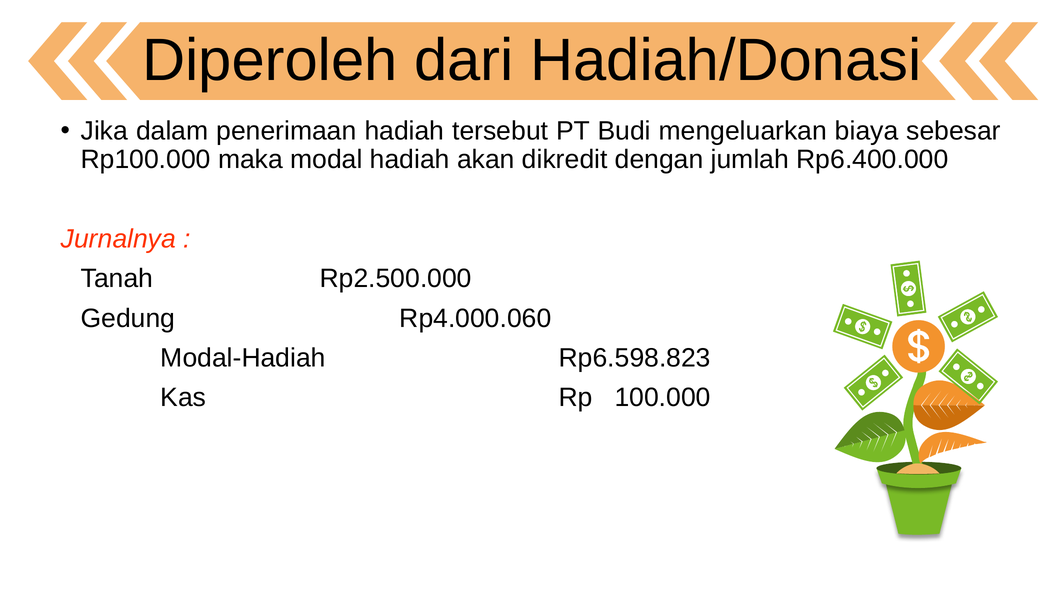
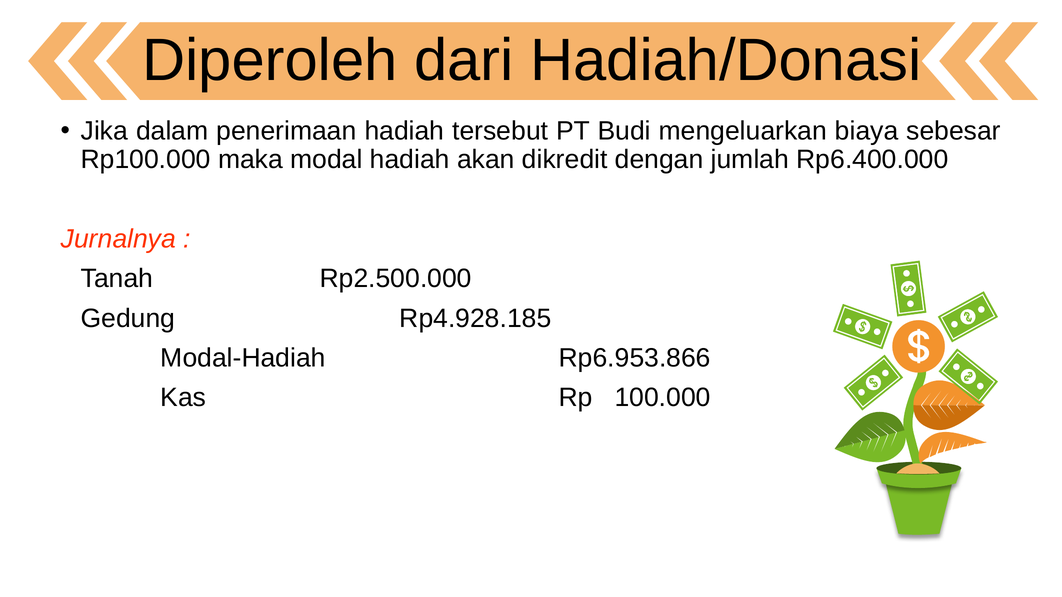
Rp4.000.060: Rp4.000.060 -> Rp4.928.185 (475, 318)
Rp6.598.823: Rp6.598.823 -> Rp6.953.866 (635, 358)
